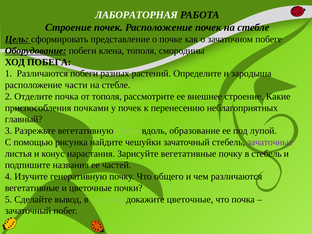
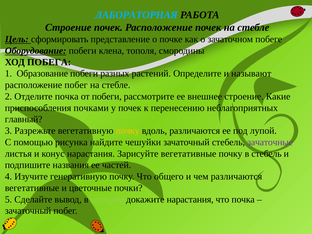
ЛАБОРАТОРНАЯ colour: white -> light blue (136, 15)
1 Различаются: Различаются -> Образование (42, 74)
зародыша: зародыша -> называют (251, 74)
расположение части: части -> побег (76, 85)
от тополя: тополя -> побеги (107, 96)
почку colour: light green -> yellow (128, 131)
вдоль образование: образование -> различаются (195, 131)
докажите цветочные: цветочные -> нарастания (190, 199)
